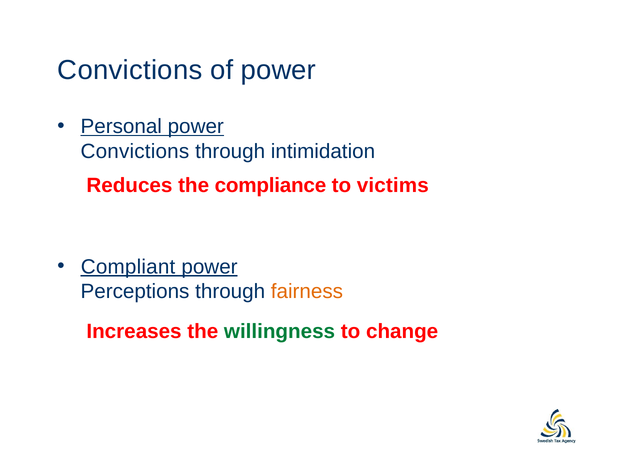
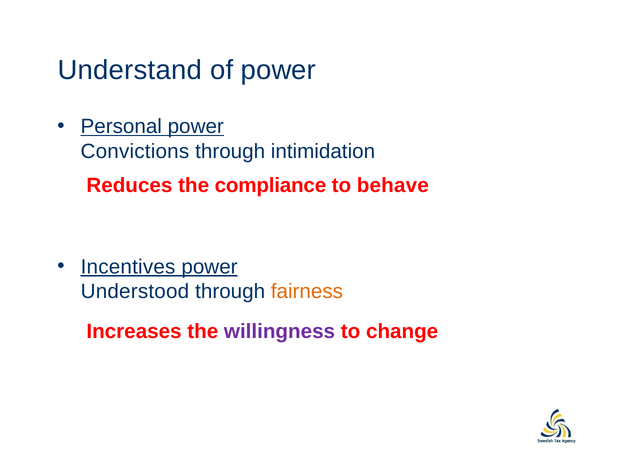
Convictions: Convictions -> Understand (130, 70)
victims: victims -> behave (393, 186)
Compliant: Compliant -> Incentives (128, 267)
Perceptions: Perceptions -> Understood (135, 292)
willingness colour: green -> purple (280, 332)
